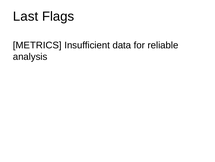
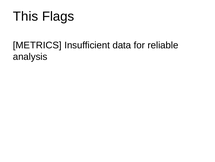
Last: Last -> This (26, 16)
